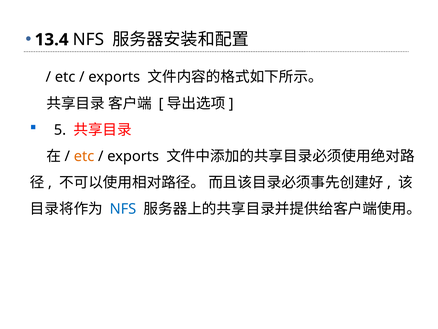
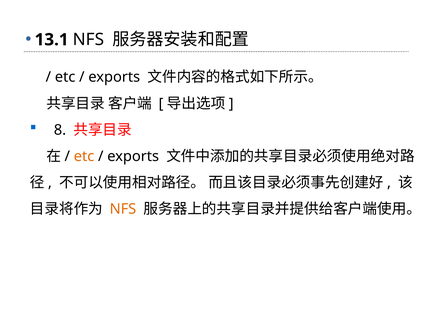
13.4: 13.4 -> 13.1 (52, 40)
5: 5 -> 8 (60, 130)
NFS colour: blue -> orange (123, 209)
